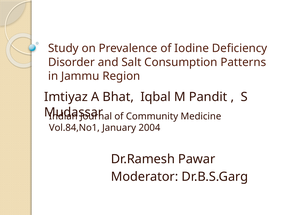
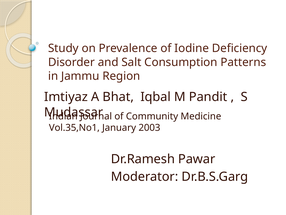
Vol.84,No1: Vol.84,No1 -> Vol.35,No1 (74, 127)
2004: 2004 -> 2003 (149, 127)
